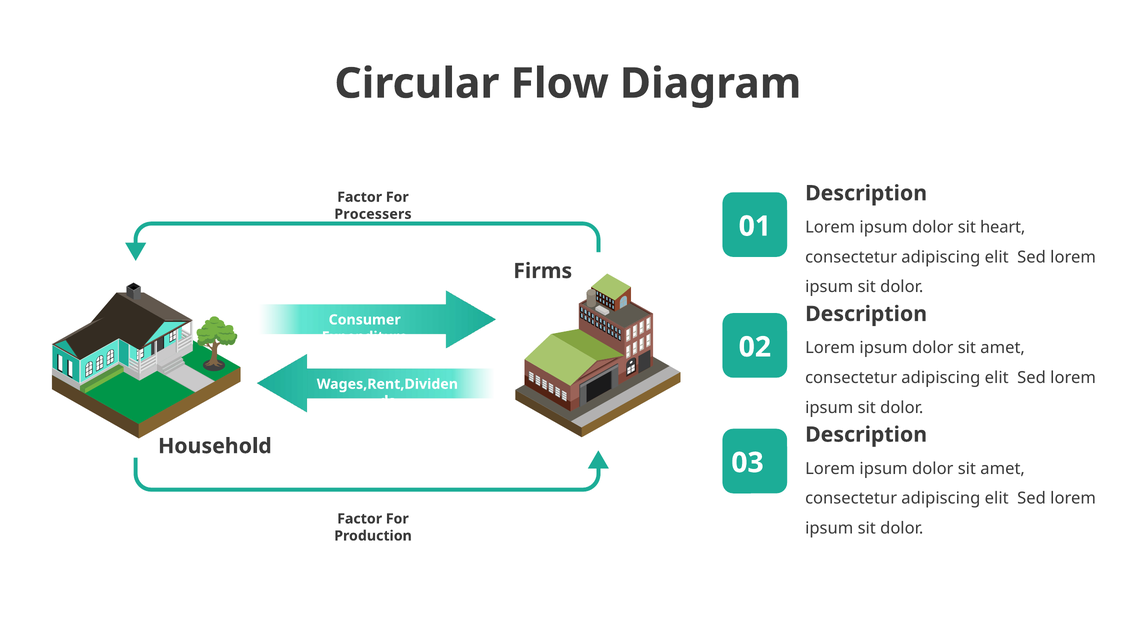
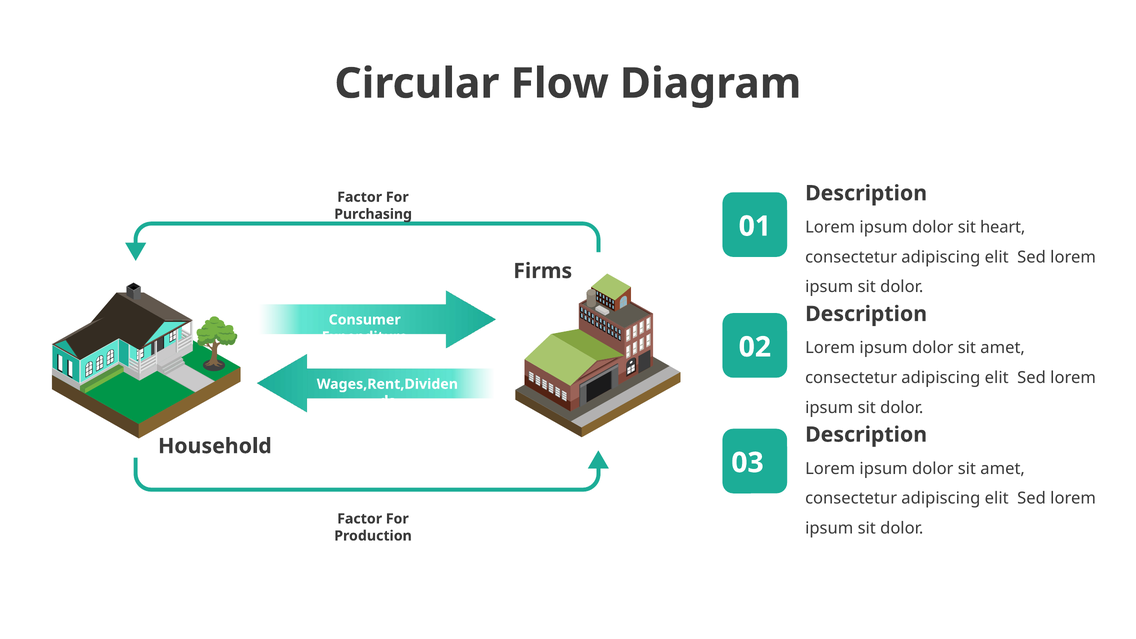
Processers: Processers -> Purchasing (373, 214)
